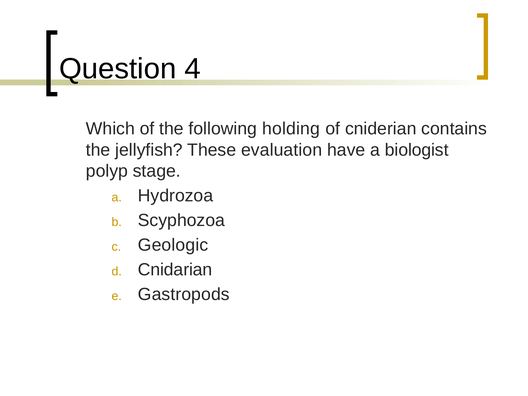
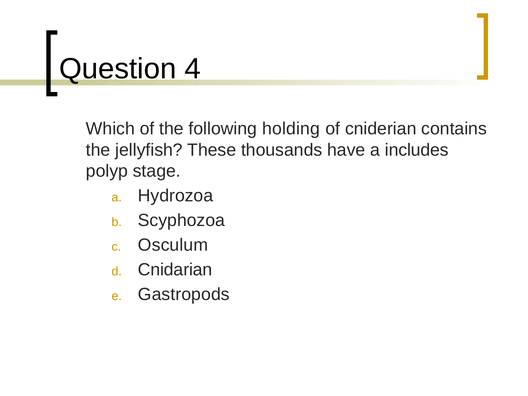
evaluation: evaluation -> thousands (282, 150)
biologist: biologist -> includes (417, 150)
Geologic: Geologic -> Osculum (173, 245)
